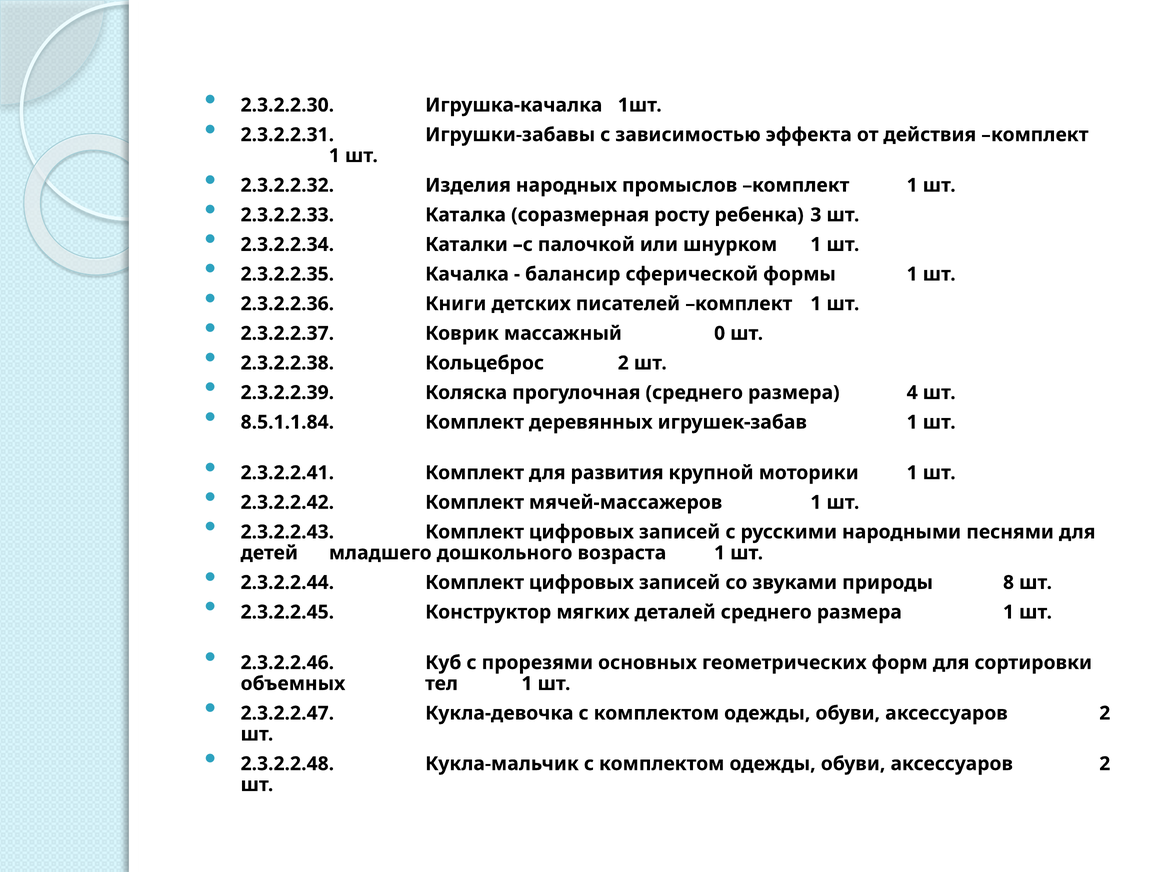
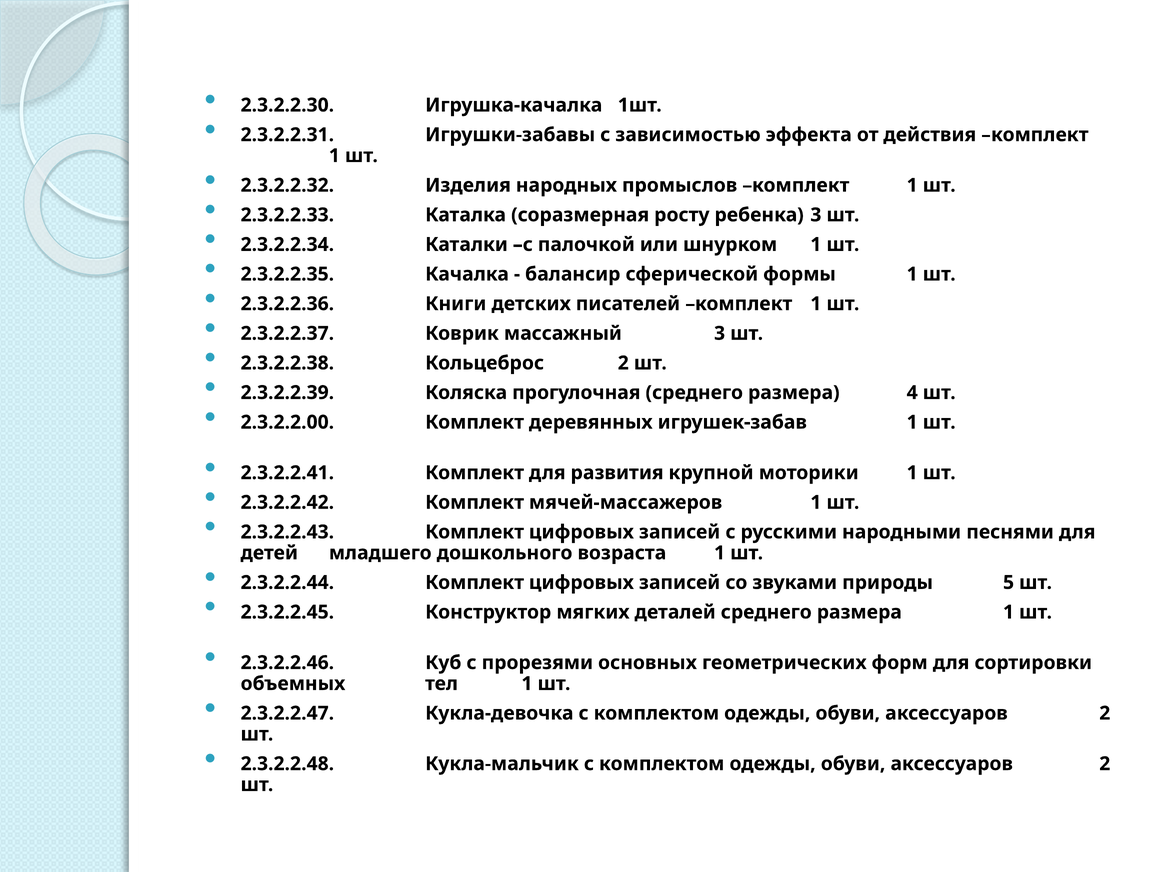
массажный 0: 0 -> 3 (720, 333)
8.5.1.1.84: 8.5.1.1.84 -> 2.3.2.2.00 (287, 422)
8: 8 -> 5 (1009, 583)
